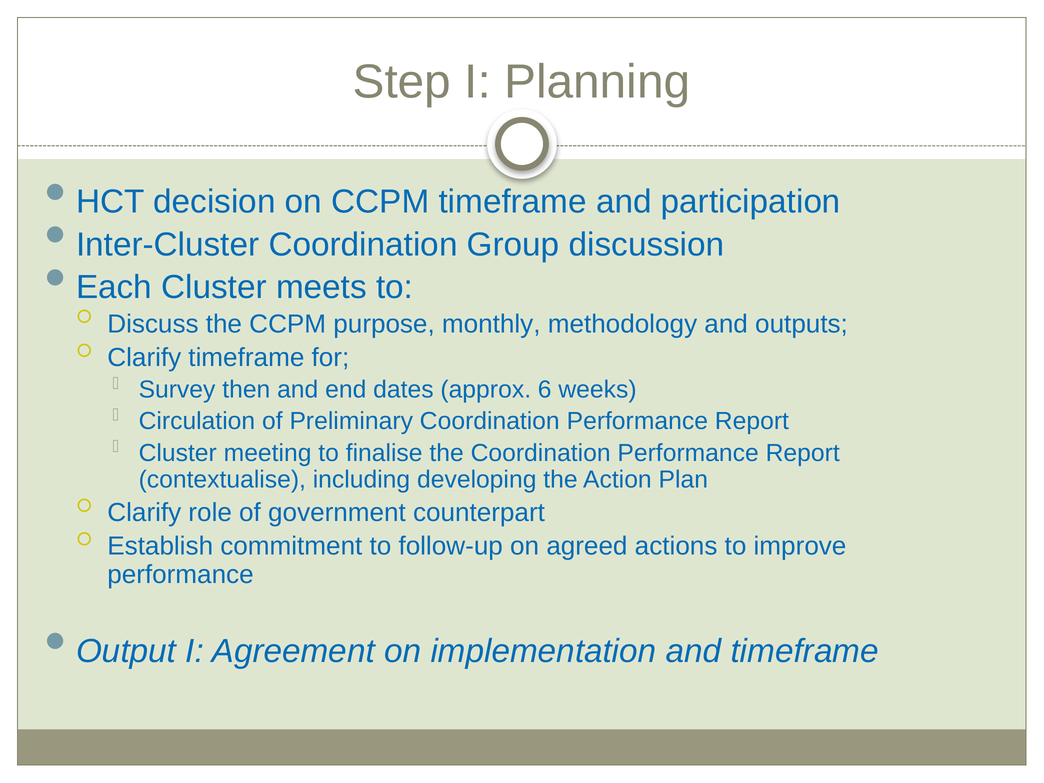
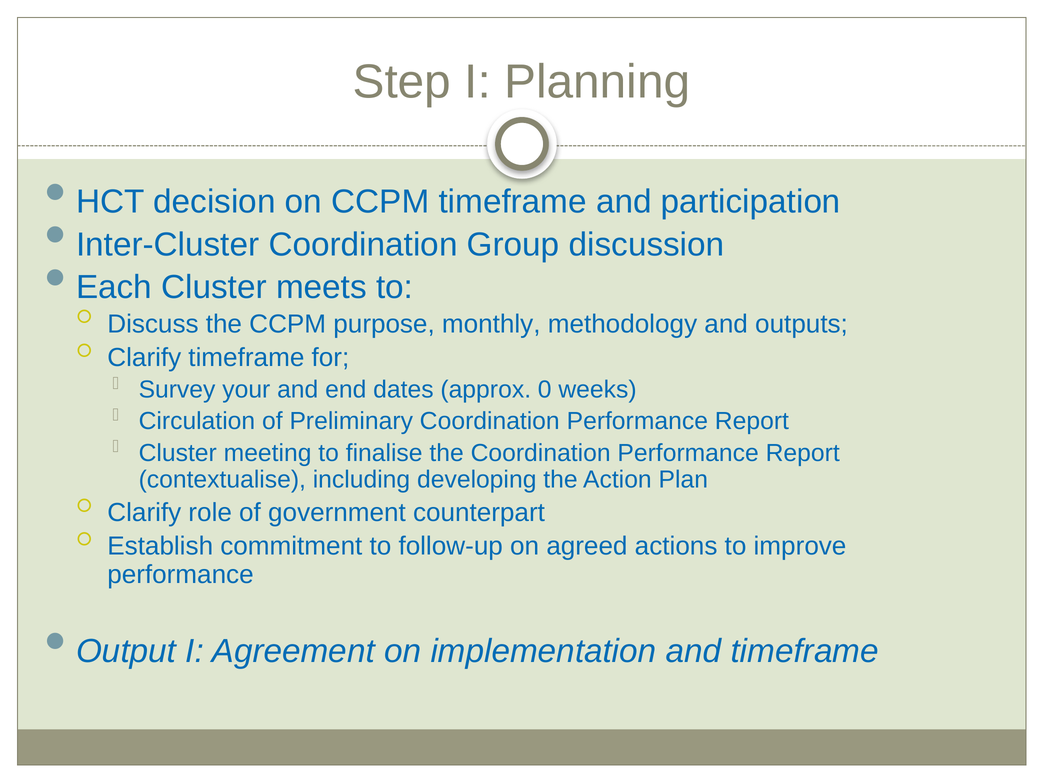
then: then -> your (246, 390)
6: 6 -> 0 (545, 390)
